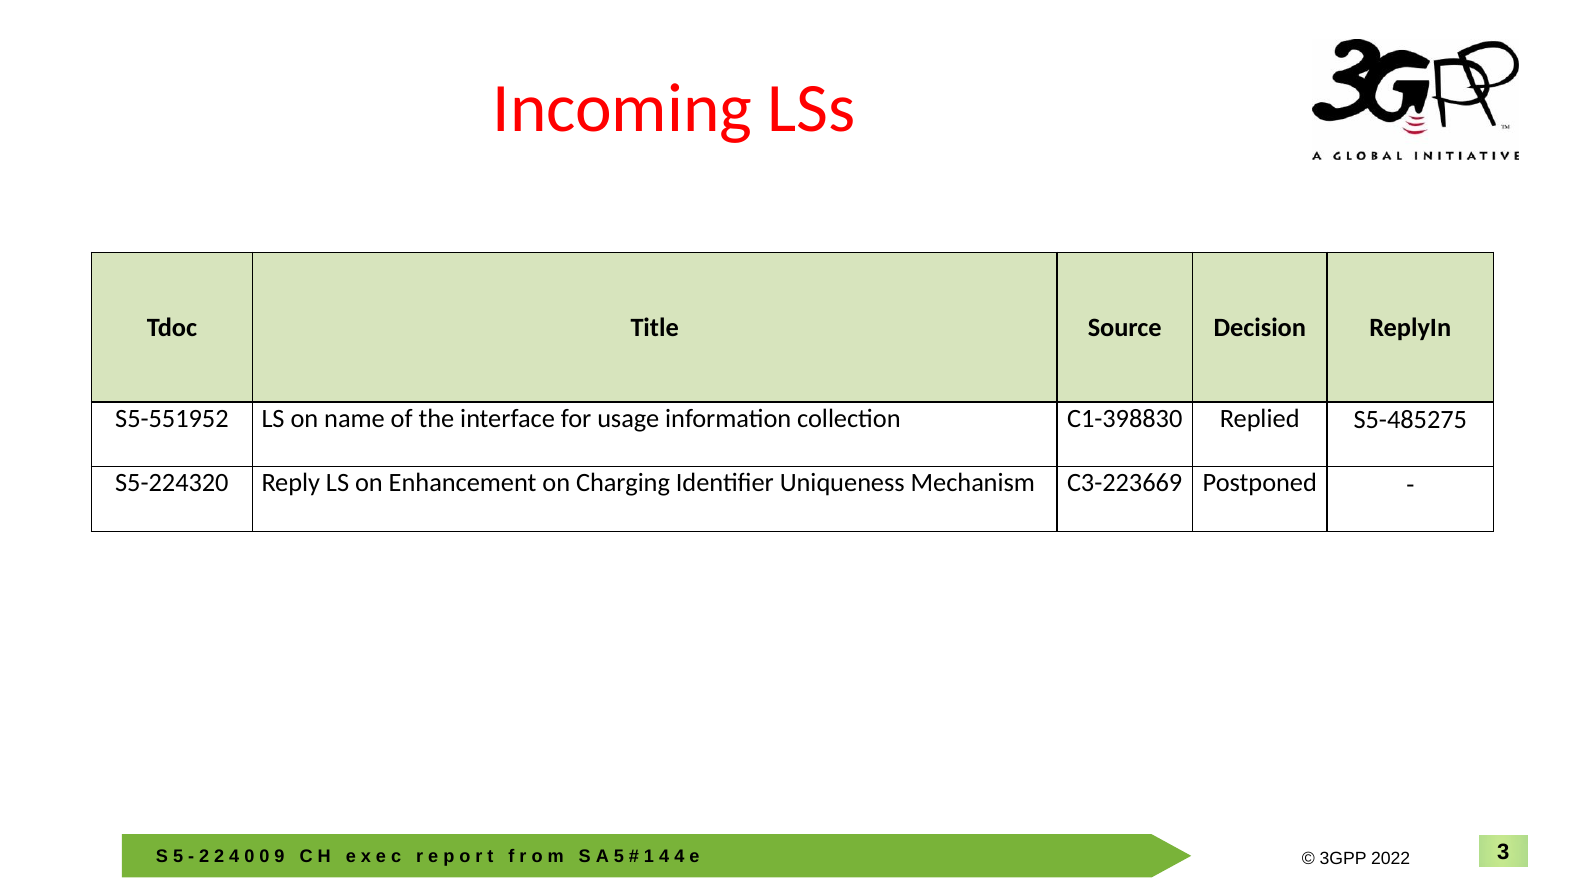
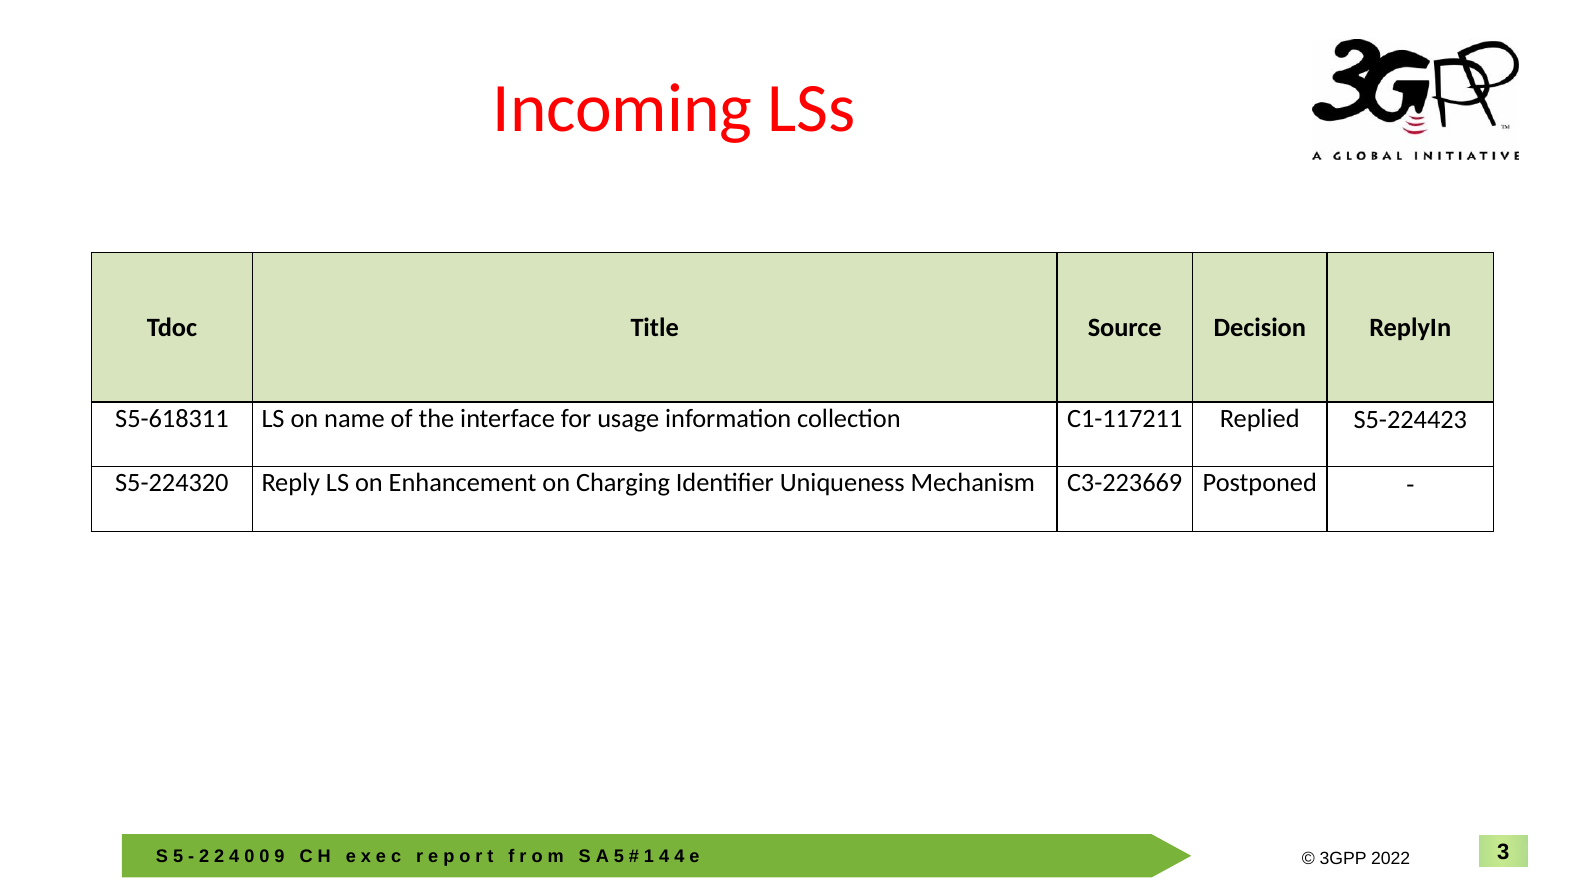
S5-551952: S5-551952 -> S5-618311 (172, 418)
C1-398830: C1-398830 -> C1-117211 (1125, 418)
S5-485275: S5-485275 -> S5-224423 (1410, 420)
